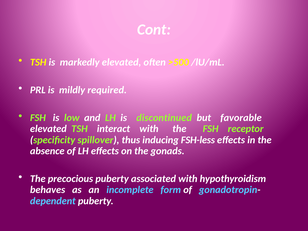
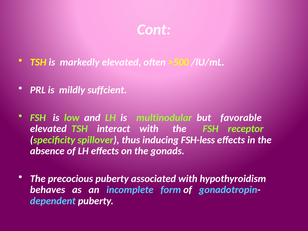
required: required -> suffcient (107, 90)
discontinued: discontinued -> multinodular (164, 118)
